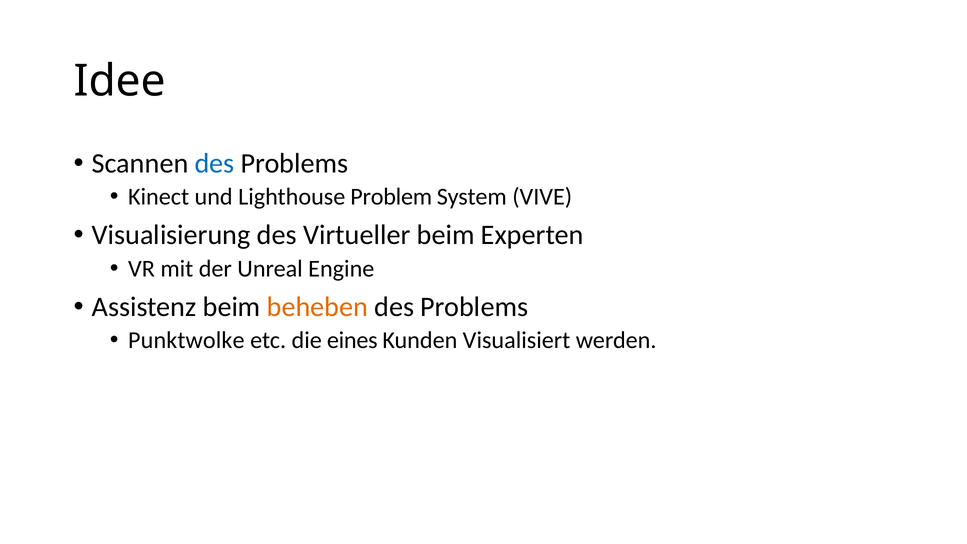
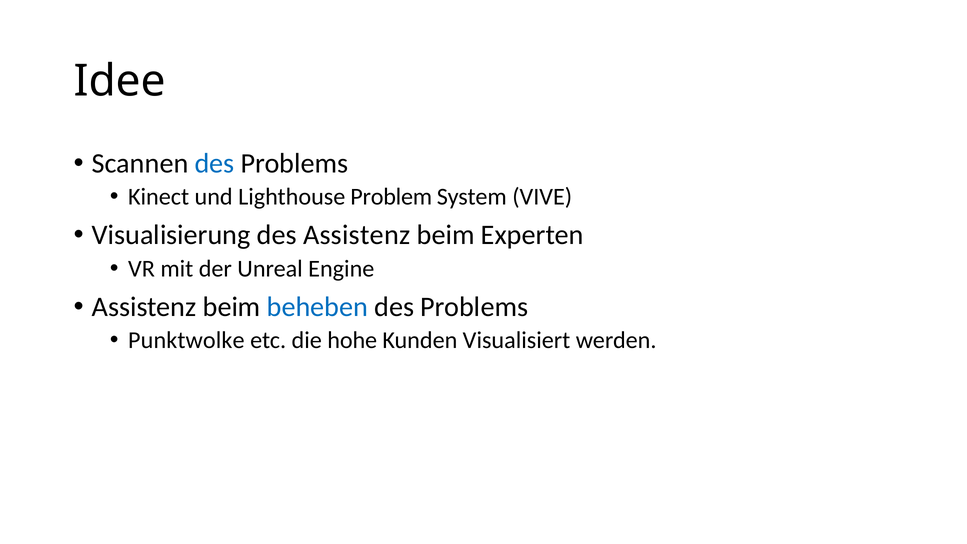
des Virtueller: Virtueller -> Assistenz (357, 235)
beheben colour: orange -> blue (317, 307)
eines: eines -> hohe (352, 340)
